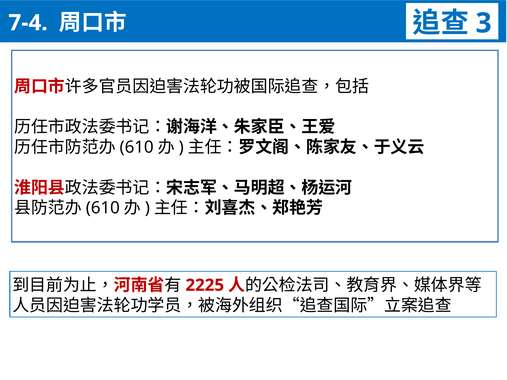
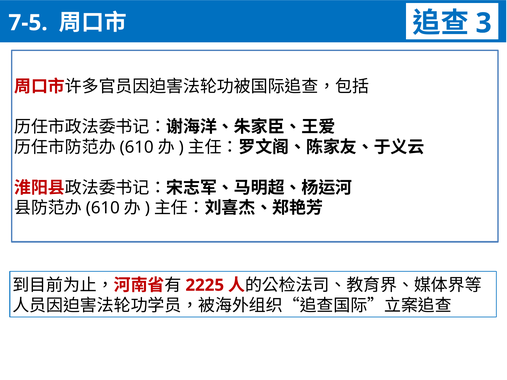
7-4: 7-4 -> 7-5 (28, 23)
